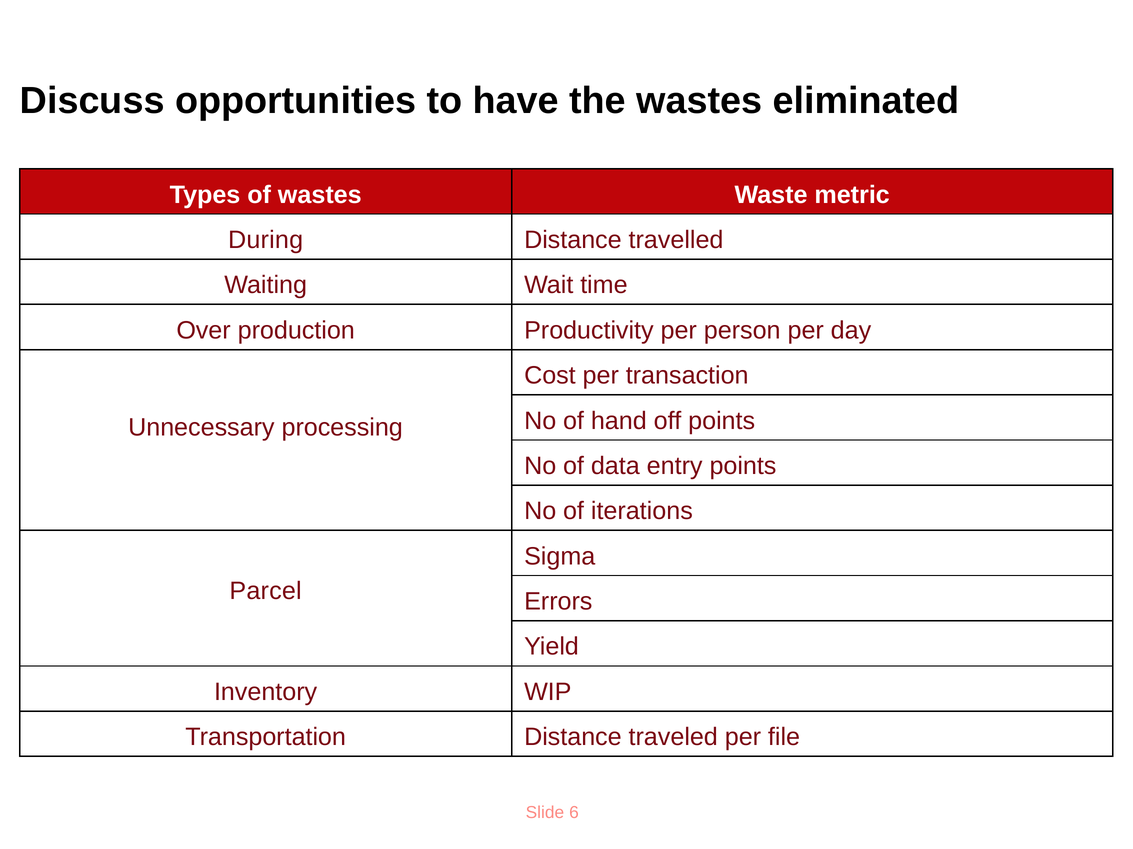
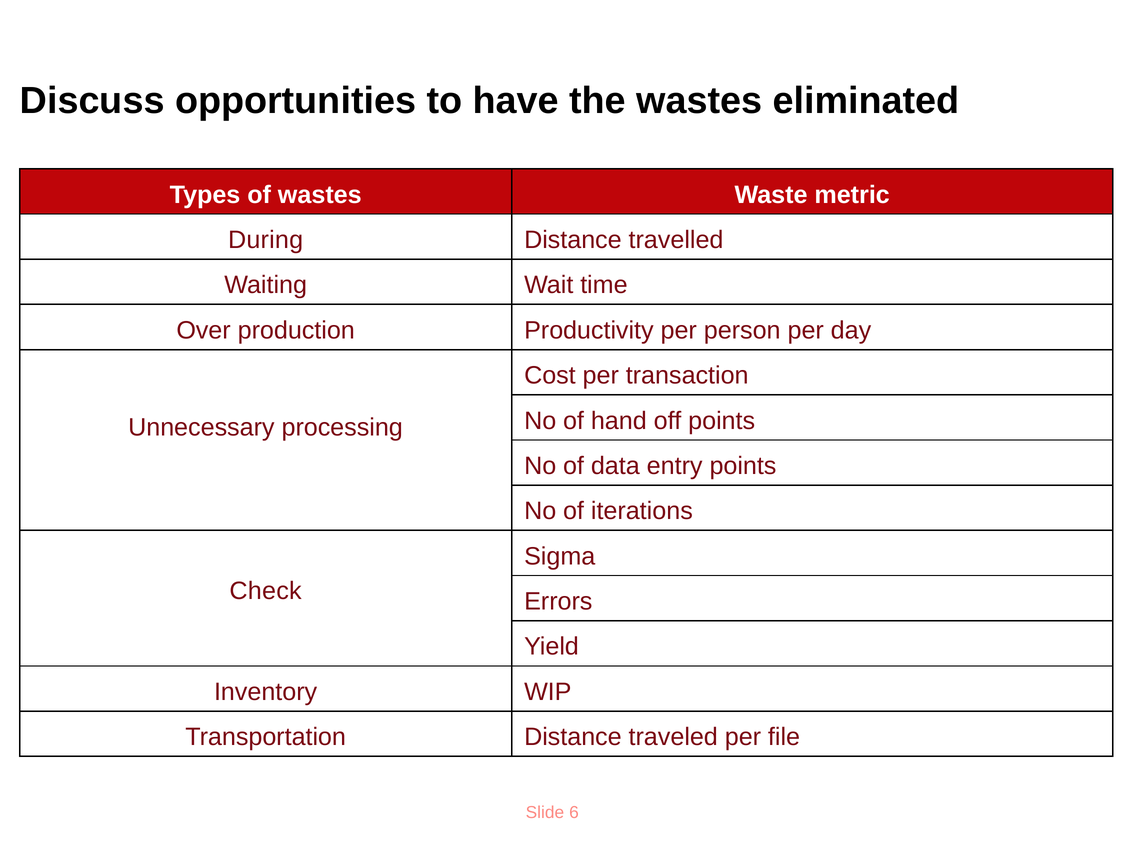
Parcel: Parcel -> Check (266, 591)
